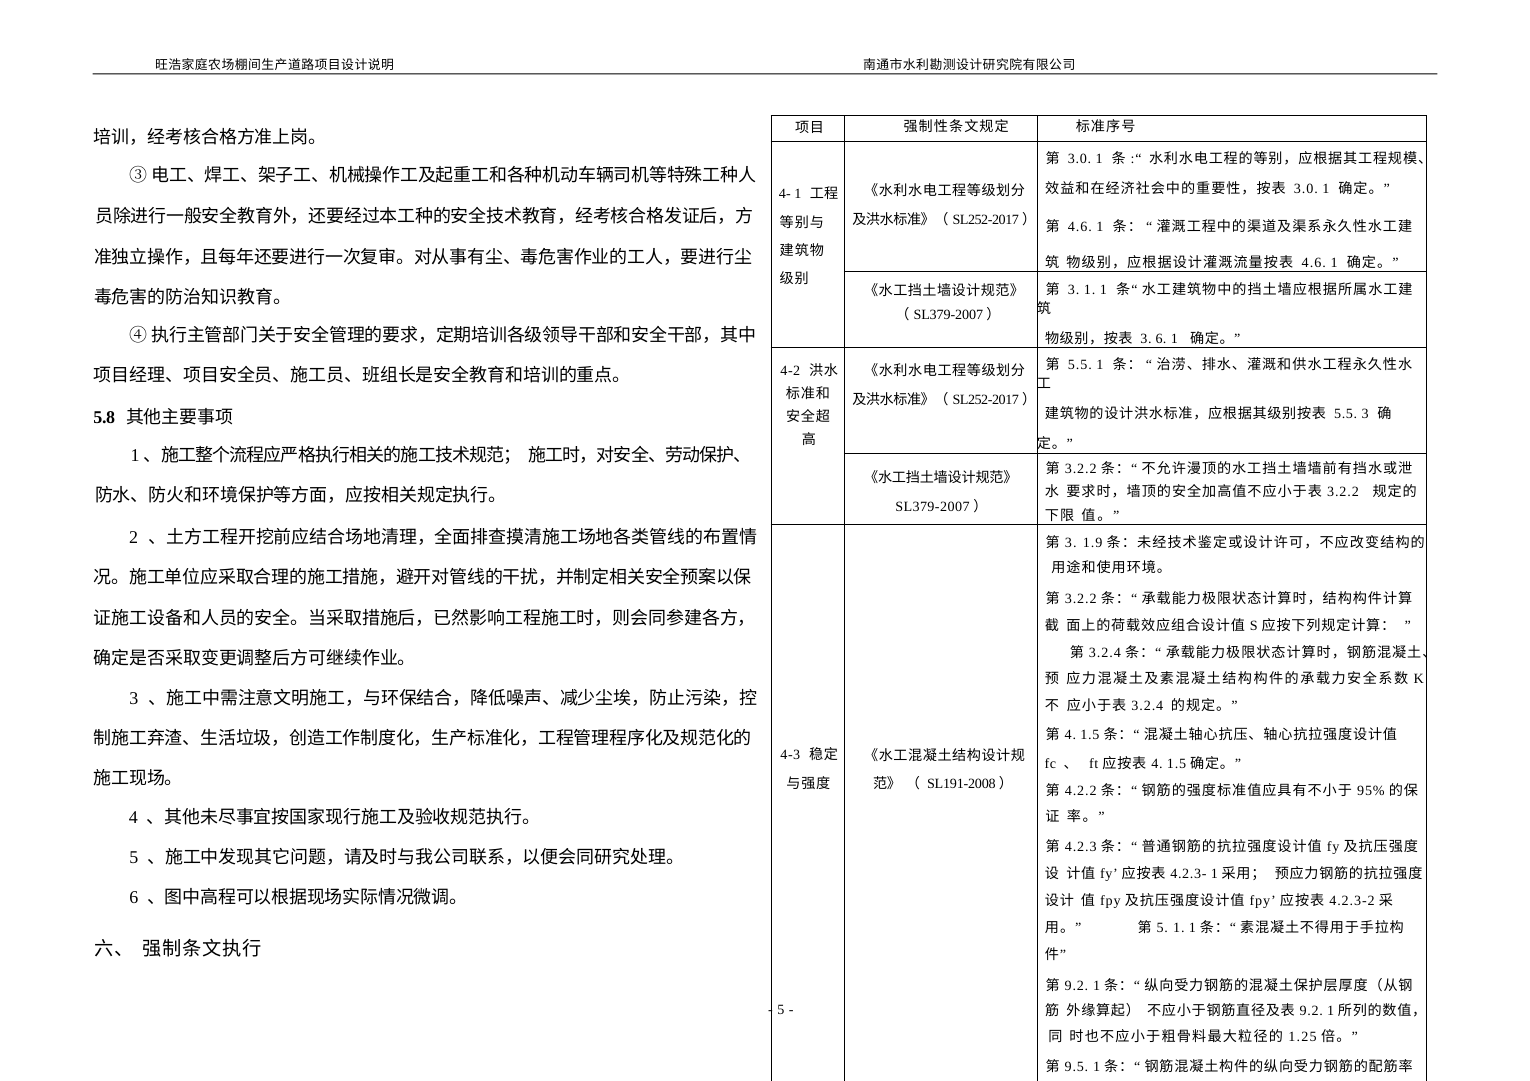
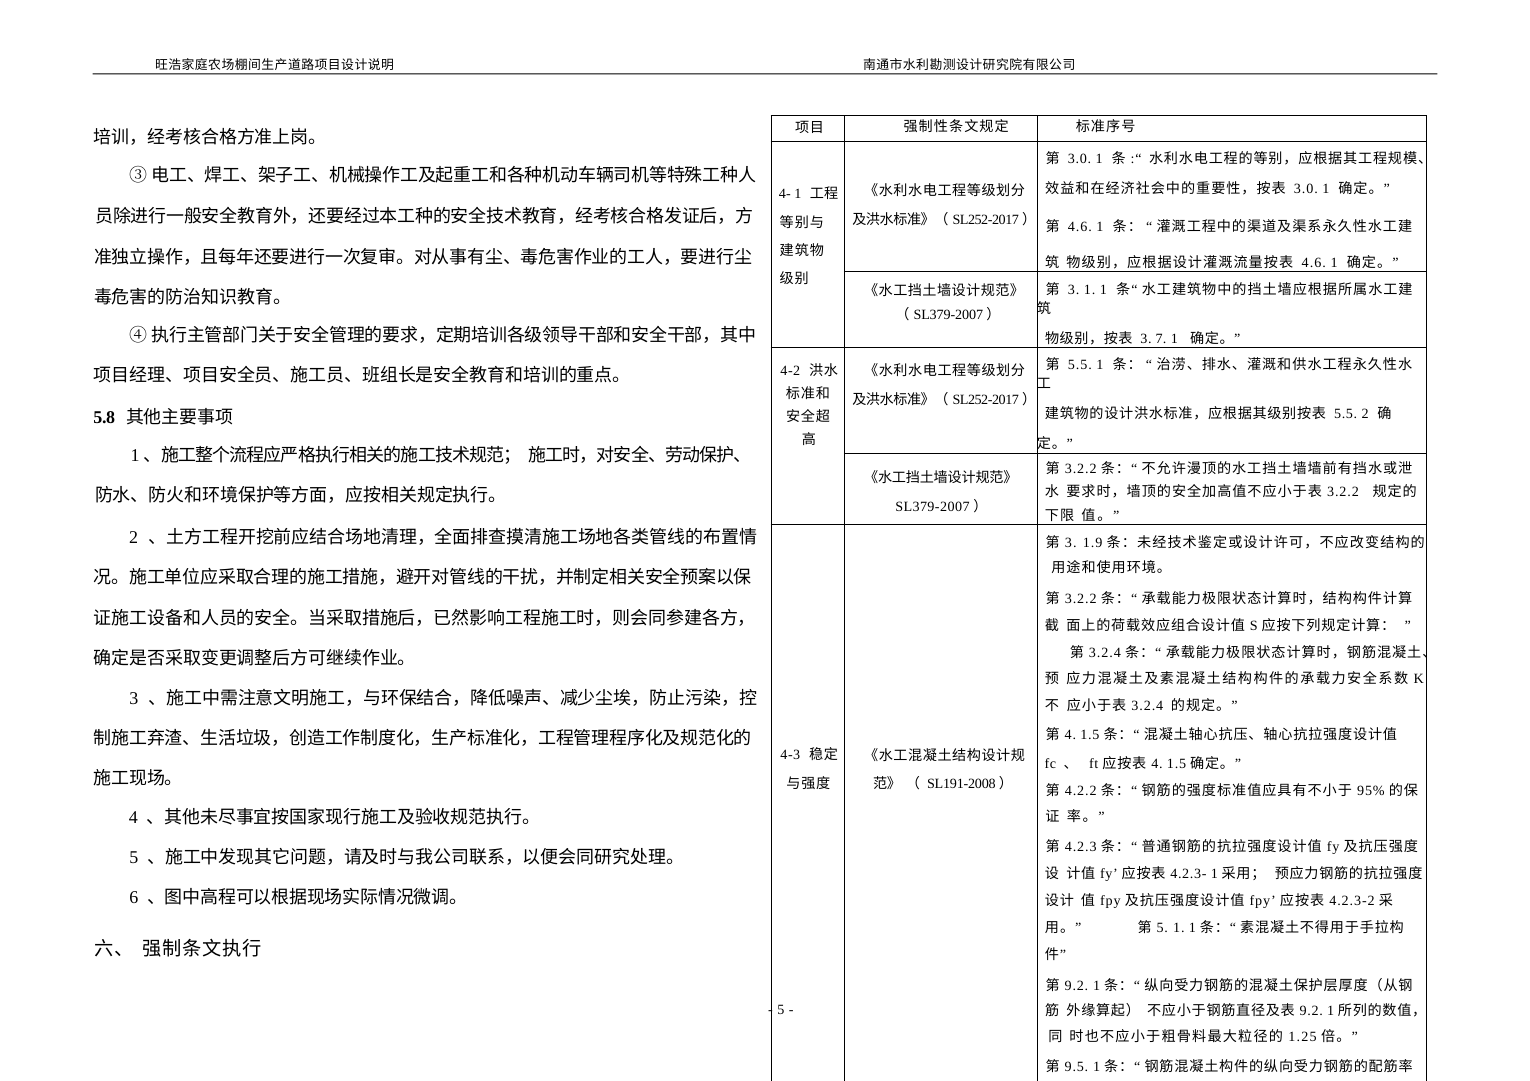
3 6: 6 -> 7 (1161, 339)
5.5 3: 3 -> 2 (1365, 414)
